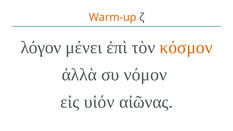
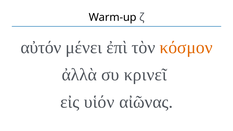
Warm-up colour: orange -> black (113, 17)
λόγον: λόγον -> αὐτόν (41, 47)
νόμον: νόμον -> κρινεῖ (145, 75)
